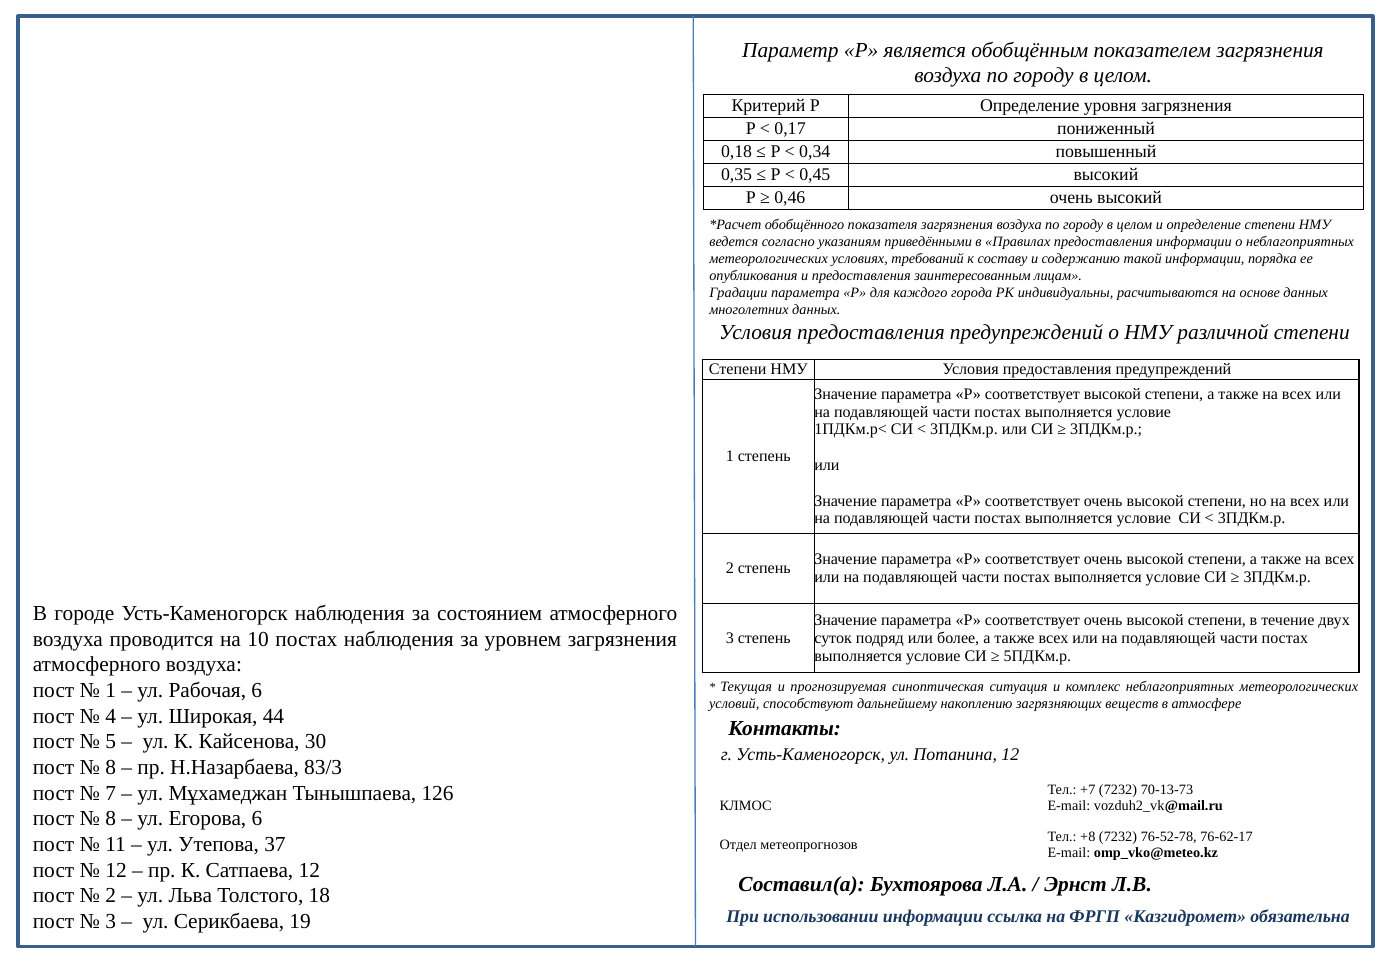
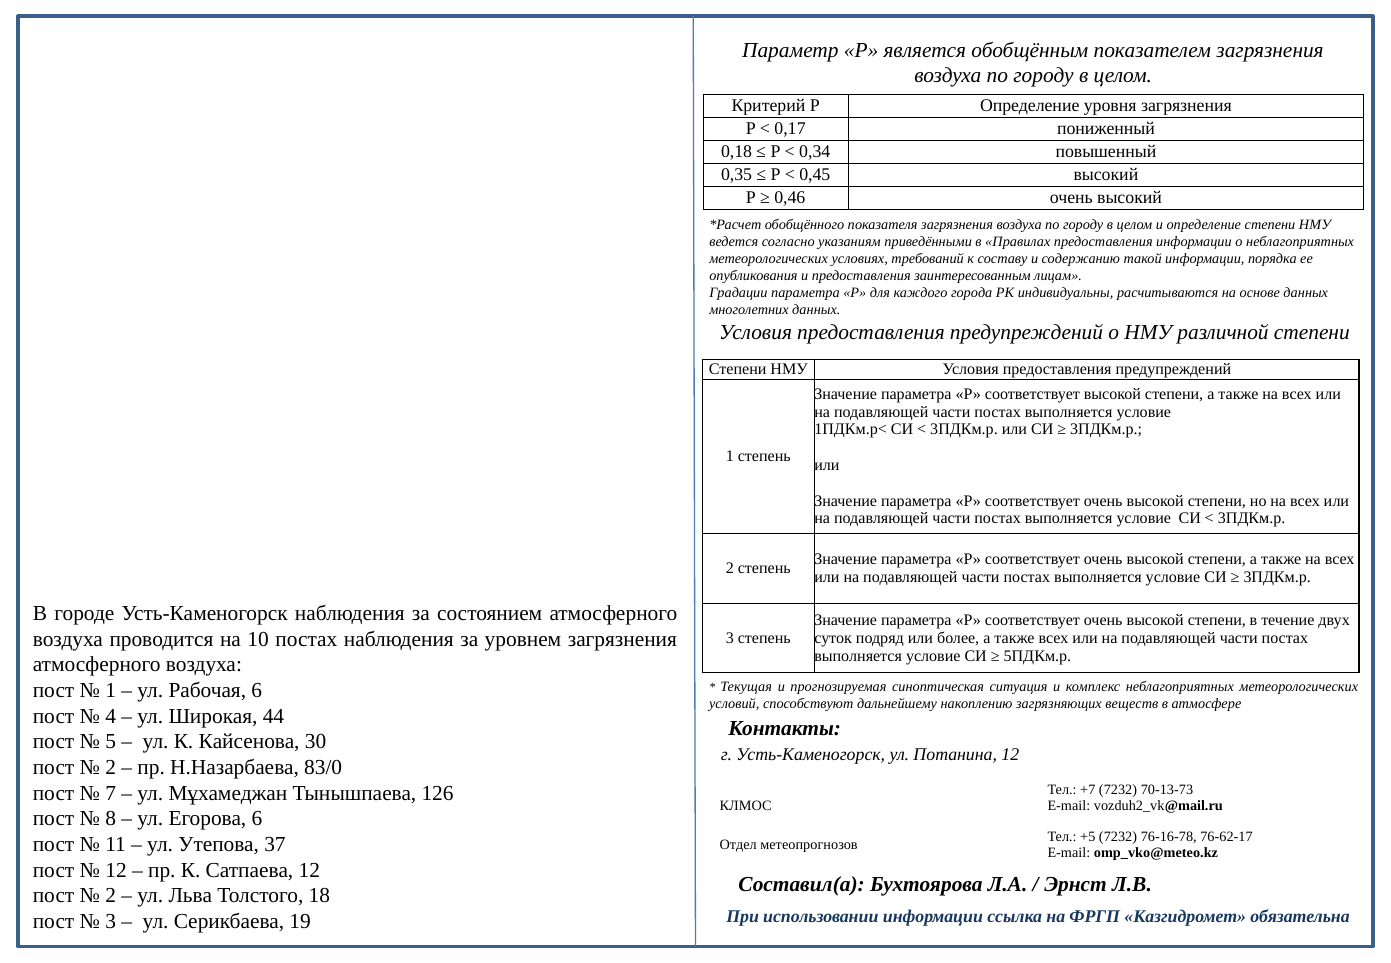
8: 8 -> 2 (111, 767)
83/3: 83/3 -> 83/0 (323, 767)
+8: +8 -> +5 (1088, 837)
76-52-78: 76-52-78 -> 76-16-78 (1169, 837)
